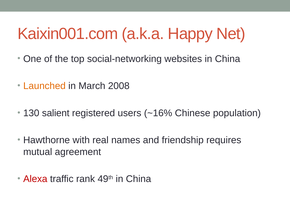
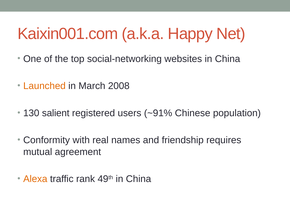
~16%: ~16% -> ~91% (158, 113)
Hawthorne: Hawthorne -> Conformity (47, 140)
Alexa colour: red -> orange (35, 179)
